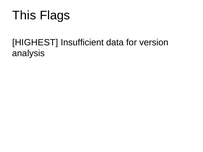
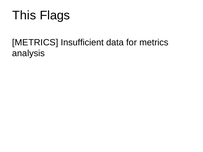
HIGHEST: HIGHEST -> METRICS (35, 43)
for version: version -> metrics (154, 43)
